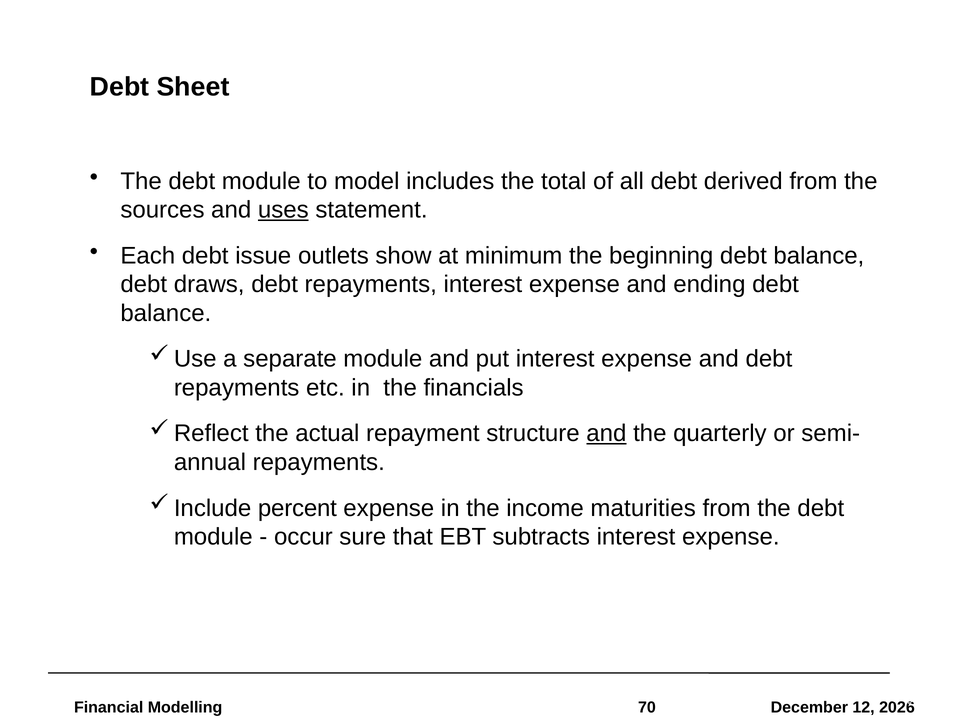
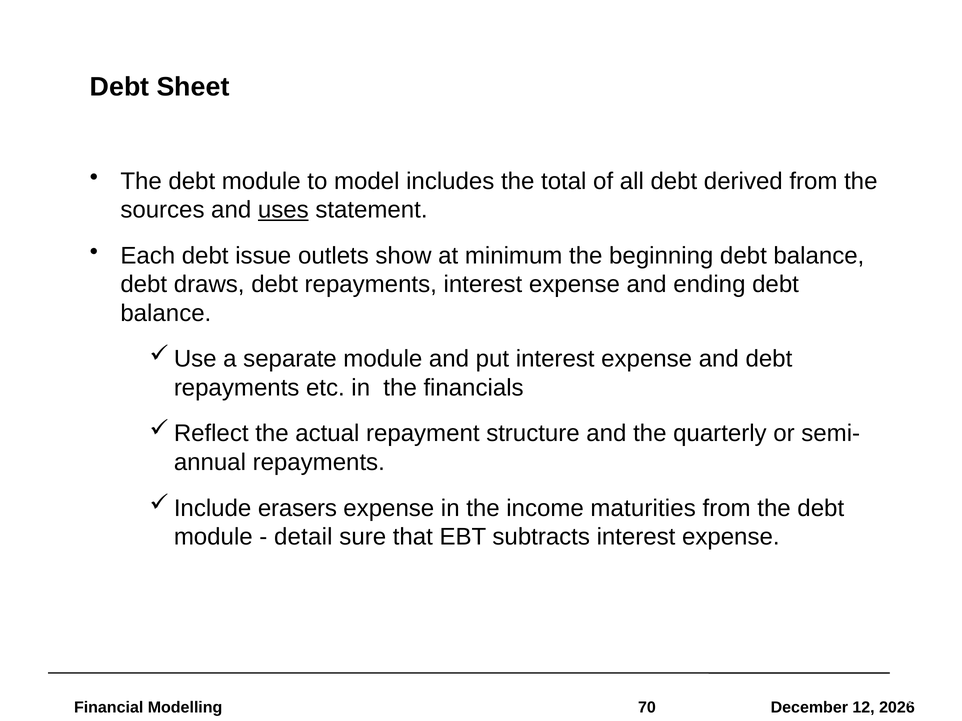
and underline: present -> none (606, 434)
percent: percent -> erasers (297, 508)
occur: occur -> detail (303, 537)
